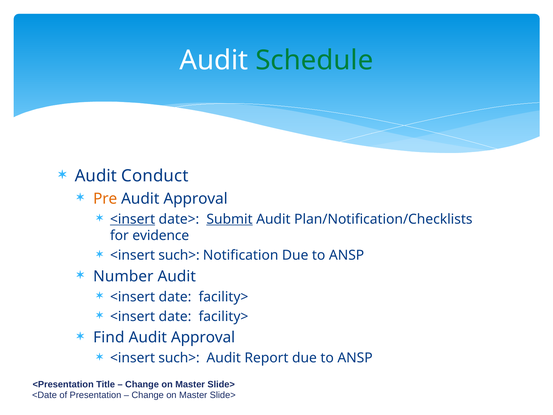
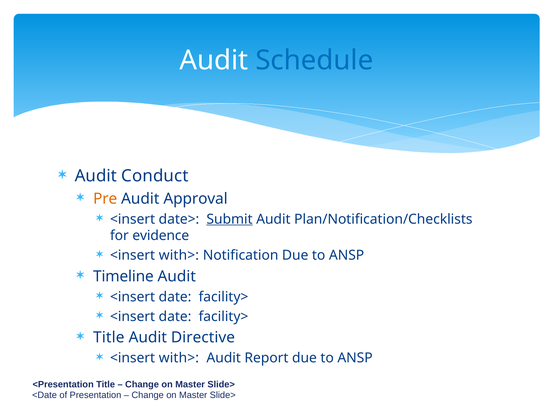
Schedule colour: green -> blue (314, 60)
<insert underline: present -> none (133, 219)
such>: such> -> with> (179, 255)
Number: Number -> Timeline (123, 276)
Find: Find -> Title (109, 337)
Approval: Approval -> Directive (203, 337)
such>: such> -> with> (179, 358)
